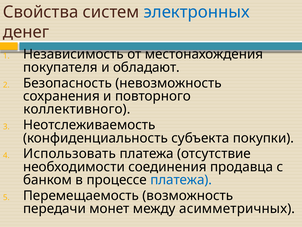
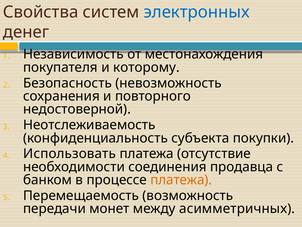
обладают: обладают -> которому (146, 67)
коллективного: коллективного -> недостоверной (77, 109)
платежа colour: blue -> orange (181, 180)
